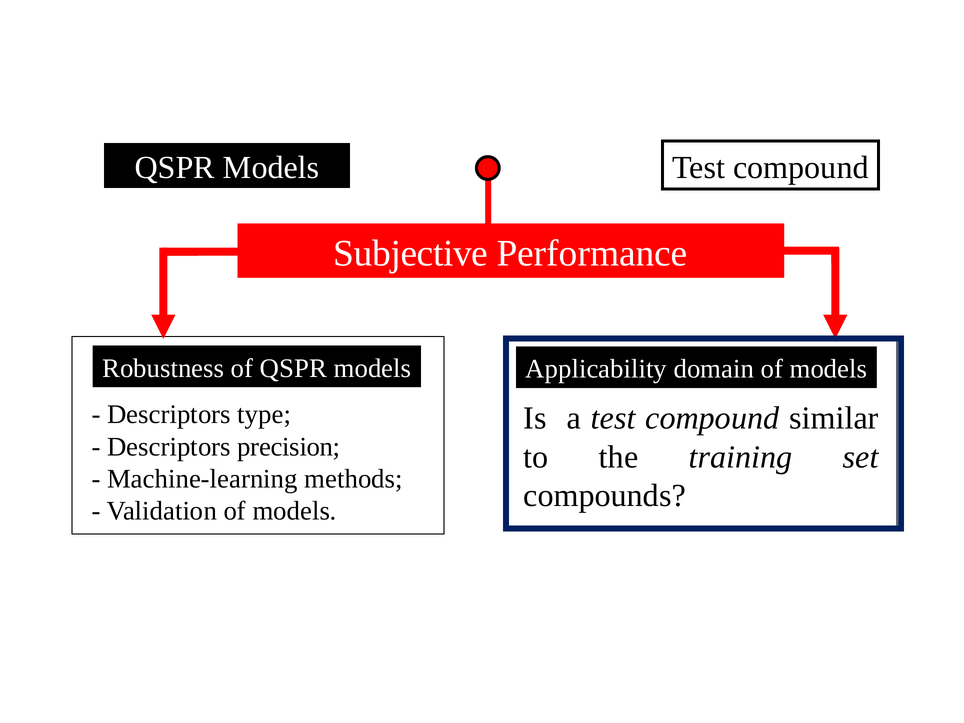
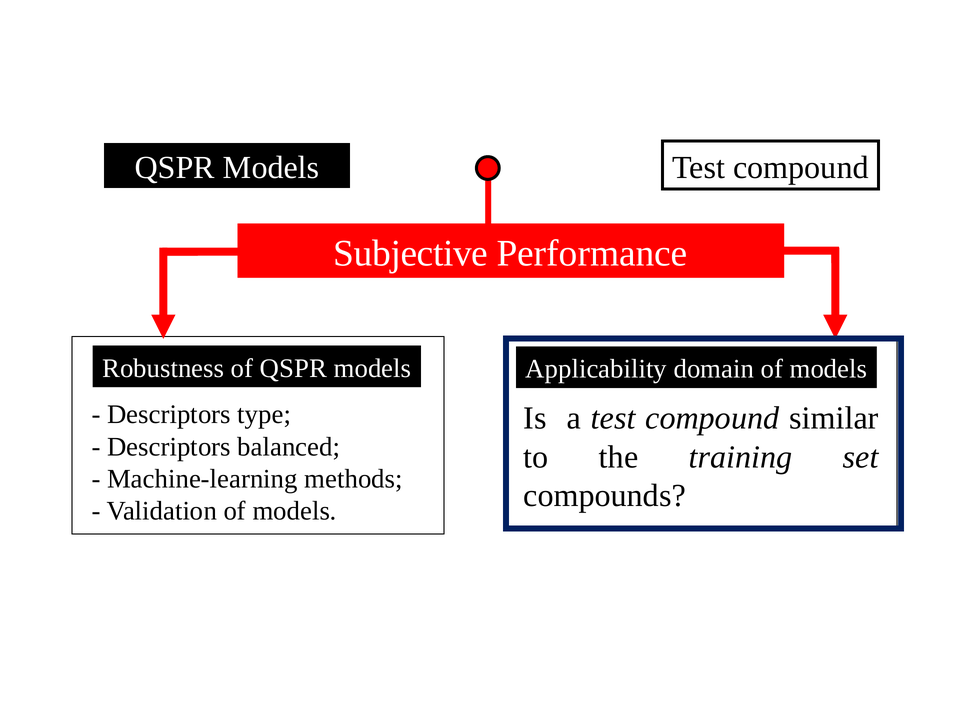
precision: precision -> balanced (289, 447)
